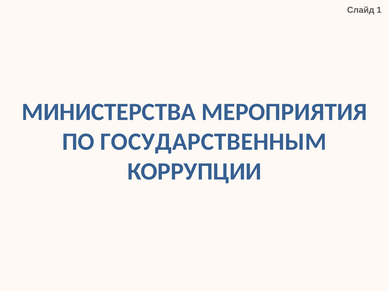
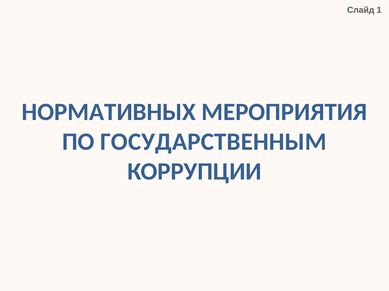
МИНИСТЕРСТВА: МИНИСТЕРСТВА -> НОРМАТИВНЫХ (109, 112)
